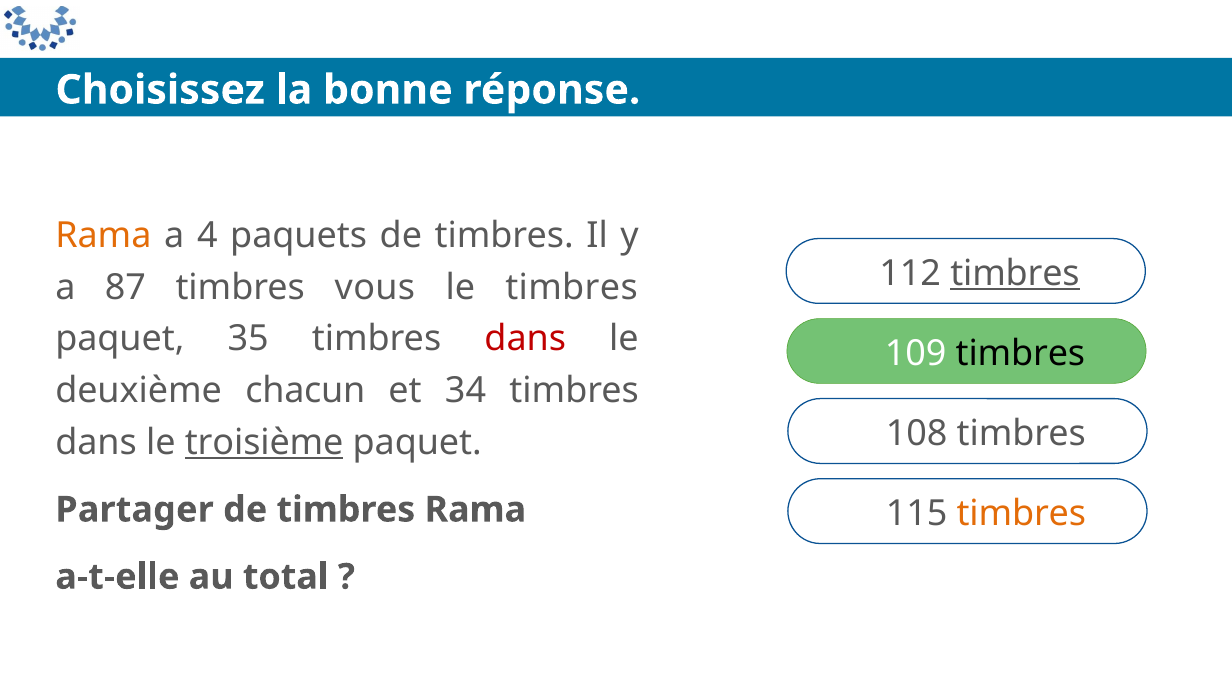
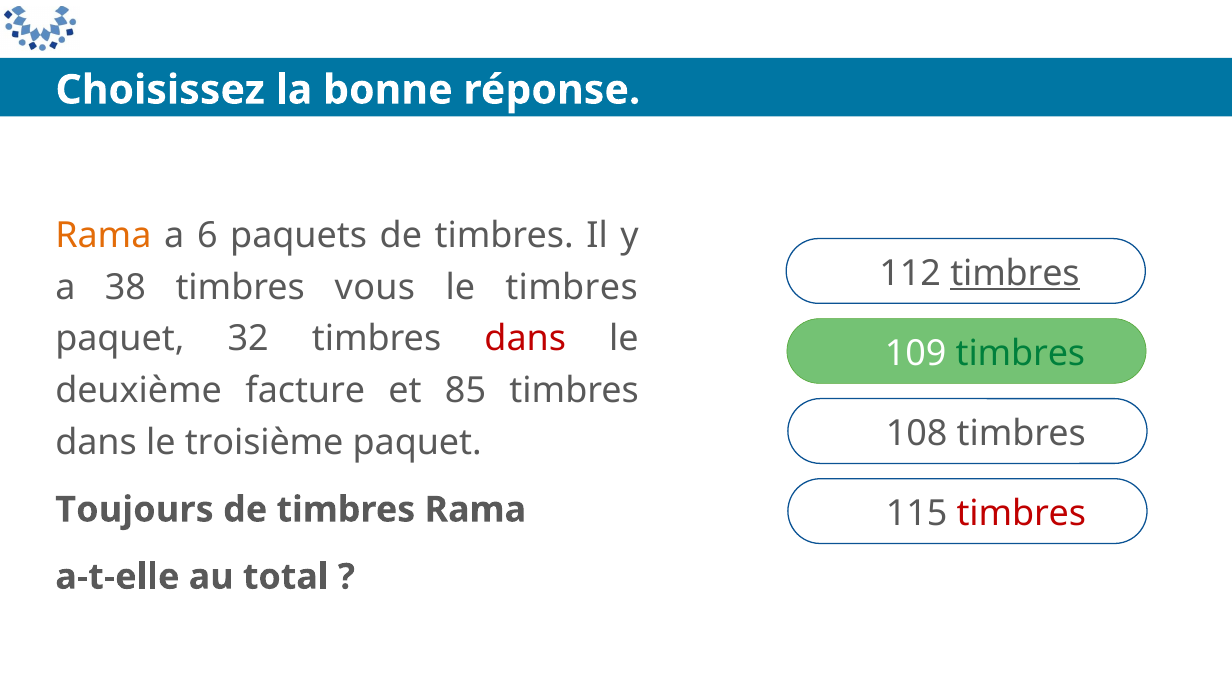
4: 4 -> 6 (207, 235)
87: 87 -> 38 (126, 287)
35: 35 -> 32 (248, 339)
timbres colour: black -> green (1020, 353)
chacun: chacun -> facture (305, 391)
34: 34 -> 85 (466, 391)
troisième underline: present -> none (264, 442)
timbres colour: orange -> red (1021, 514)
Partager: Partager -> Toujours (134, 510)
